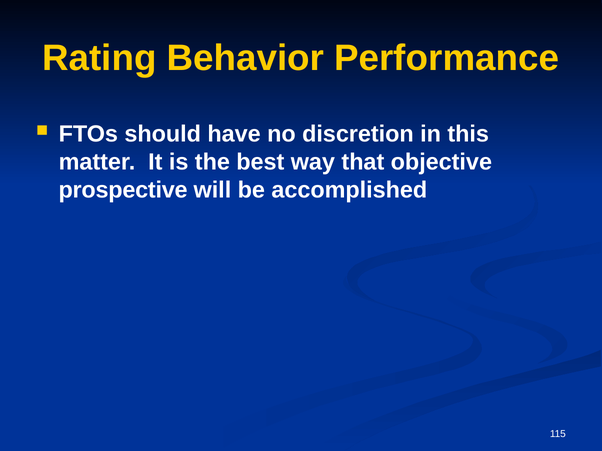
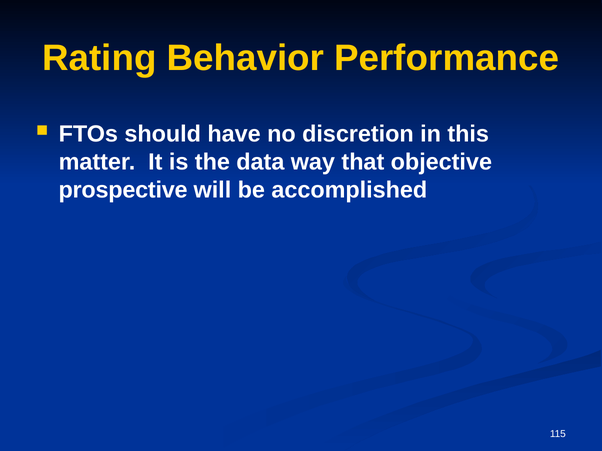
best: best -> data (260, 162)
